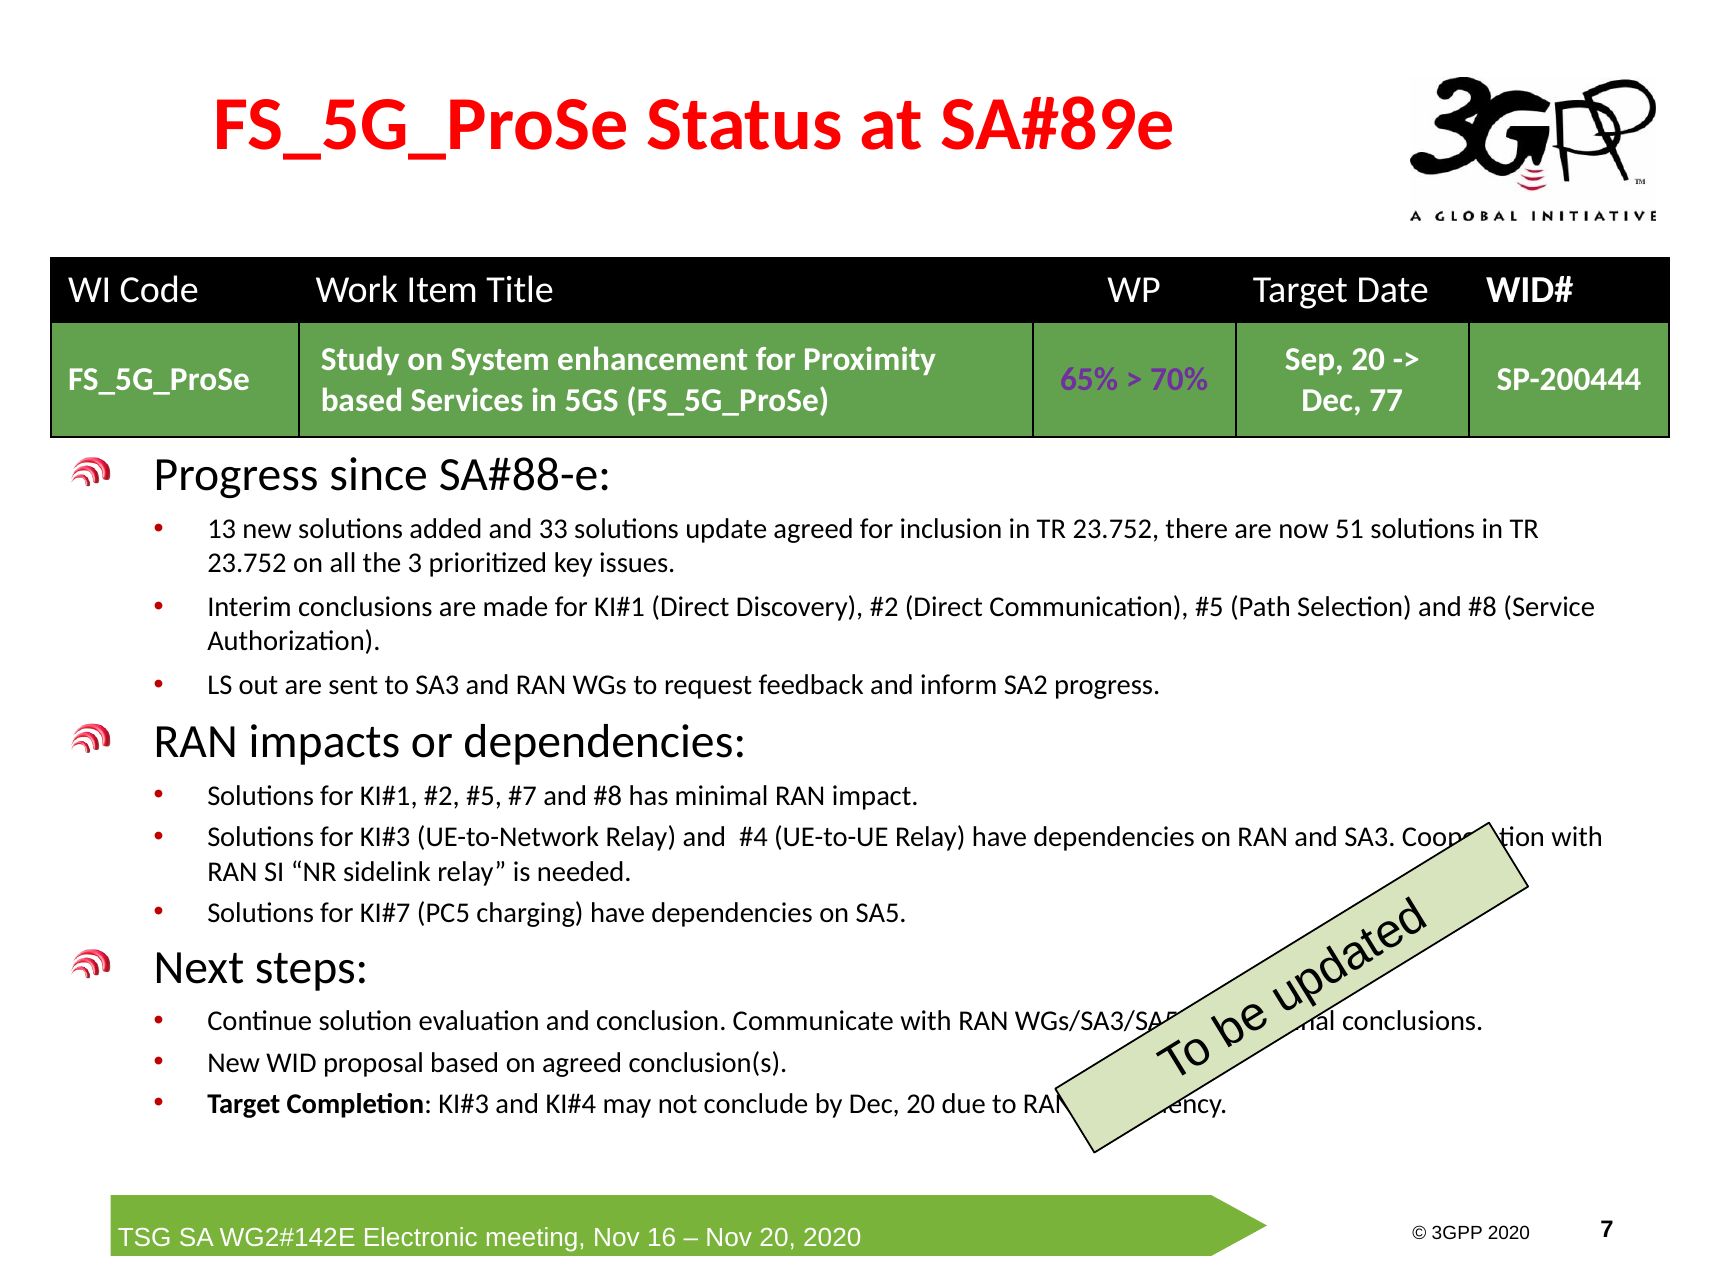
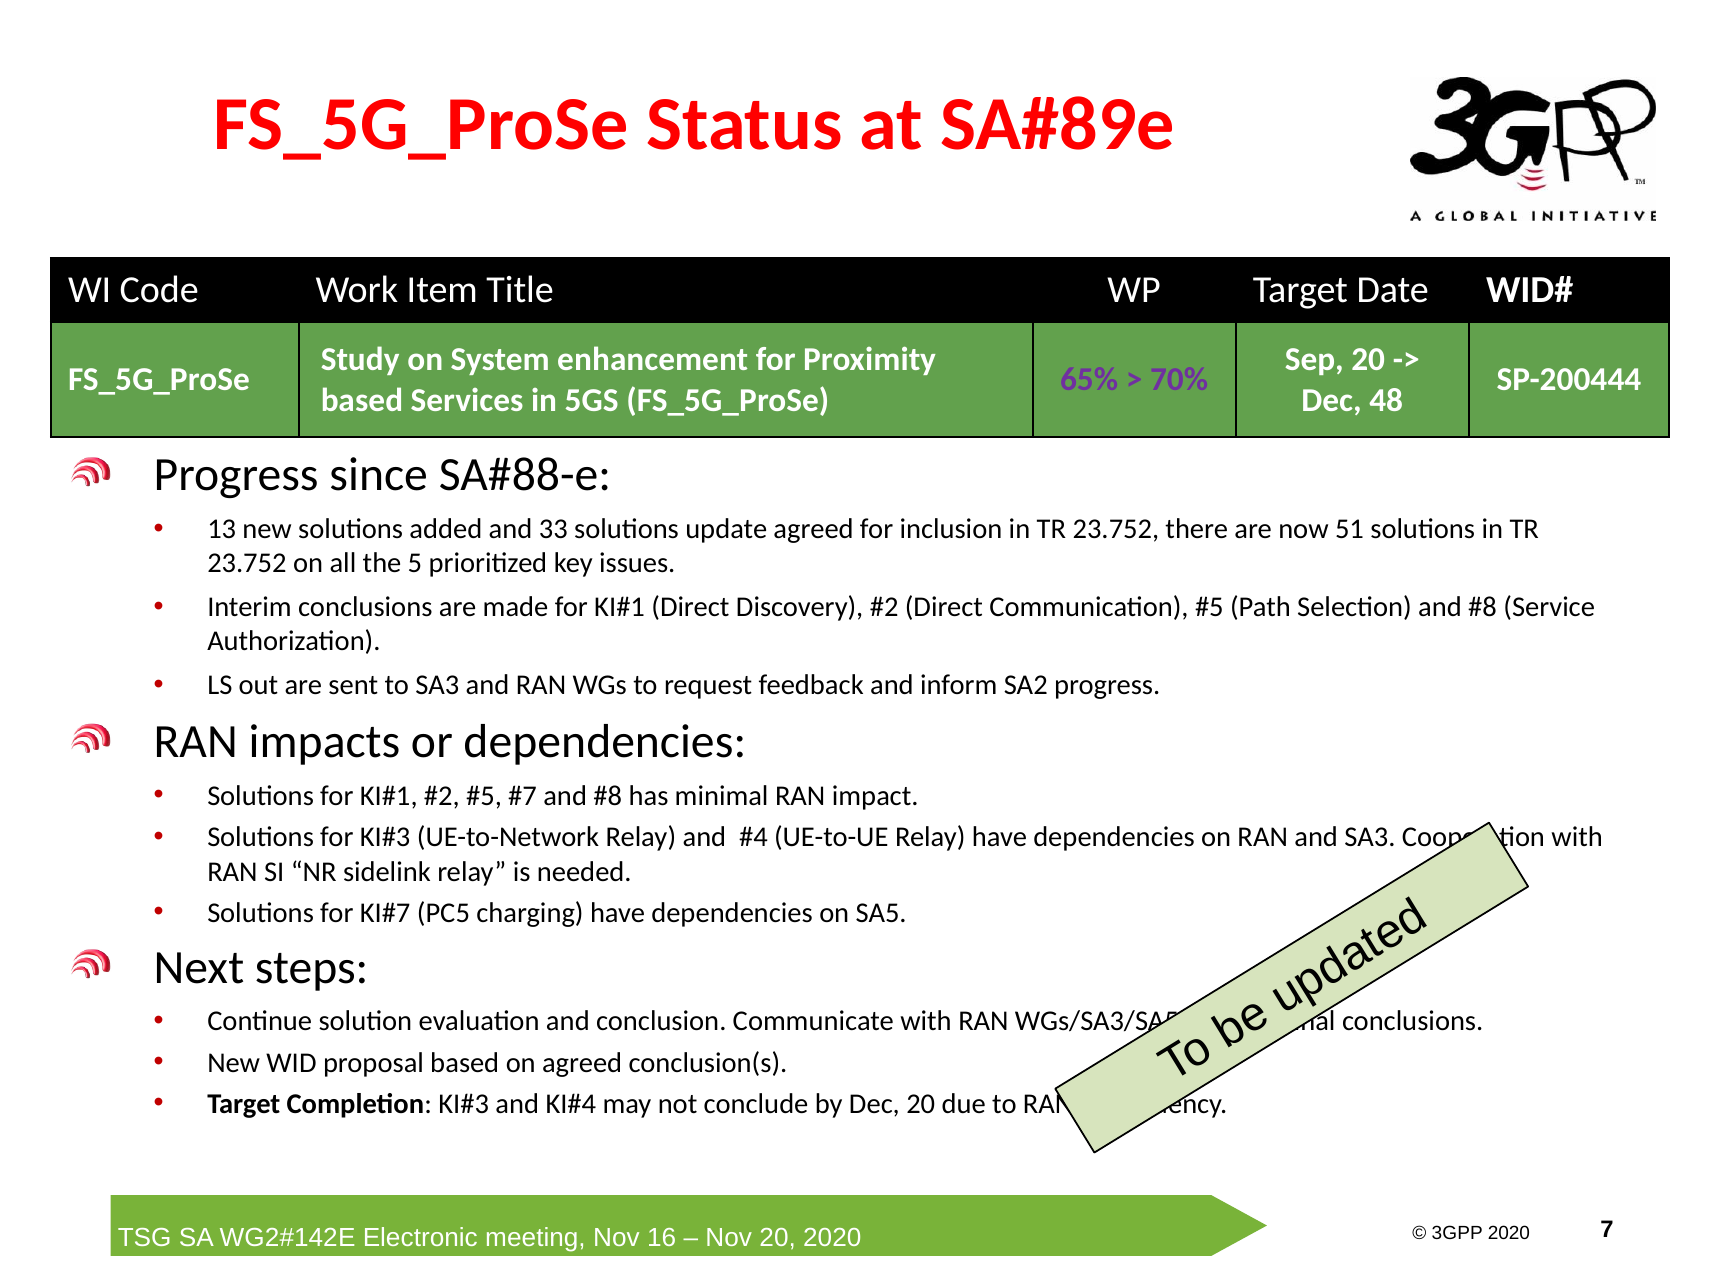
77: 77 -> 48 (1386, 400)
3: 3 -> 5 (415, 563)
